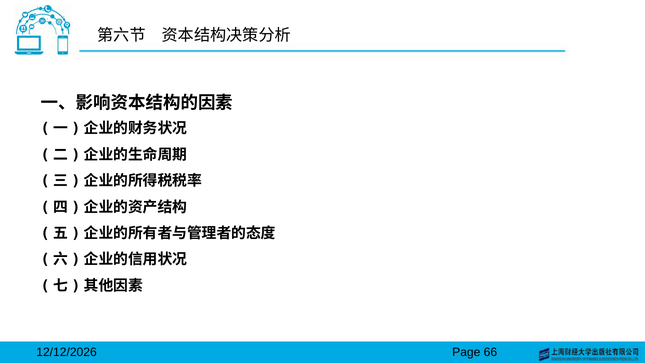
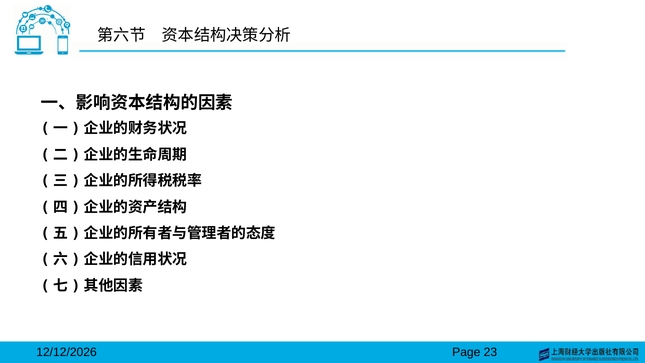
66: 66 -> 23 (490, 352)
